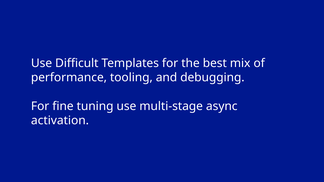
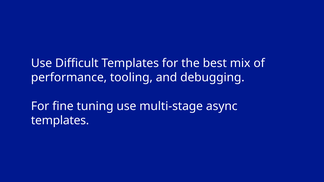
activation: activation -> templates (60, 121)
